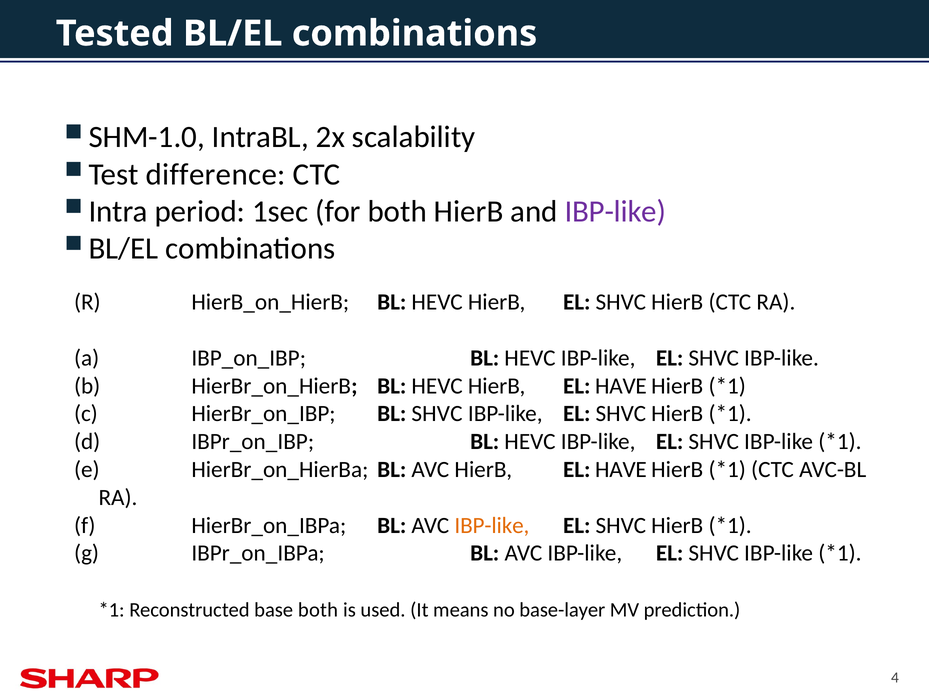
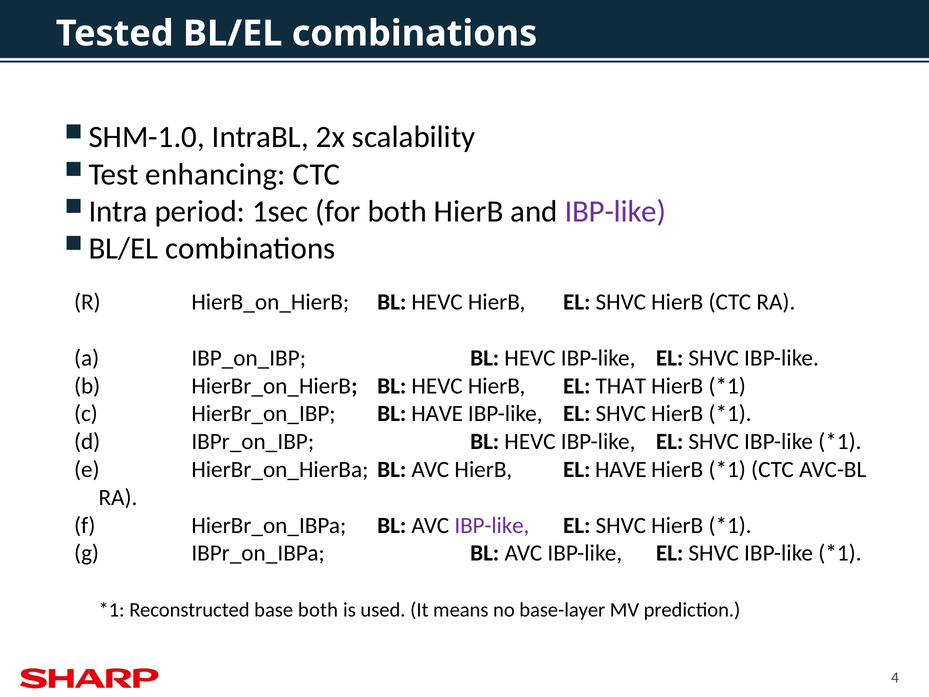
difference: difference -> enhancing (216, 174)
HEVC HierB EL HAVE: HAVE -> THAT (621, 386)
BL SHVC: SHVC -> HAVE (437, 414)
IBP-like colour: orange -> purple (492, 525)
